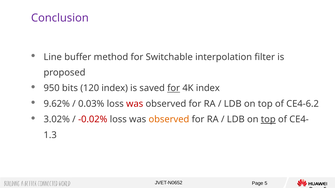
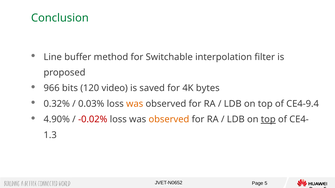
Conclusion colour: purple -> green (60, 18)
950: 950 -> 966 (52, 88)
120 index: index -> video (115, 88)
for underline: present -> none (174, 88)
4K index: index -> bytes (208, 88)
9.62%: 9.62% -> 0.32% (57, 104)
was colour: red -> orange (135, 104)
CE4-6.2: CE4-6.2 -> CE4-9.4 (303, 104)
3.02%: 3.02% -> 4.90% (57, 120)
